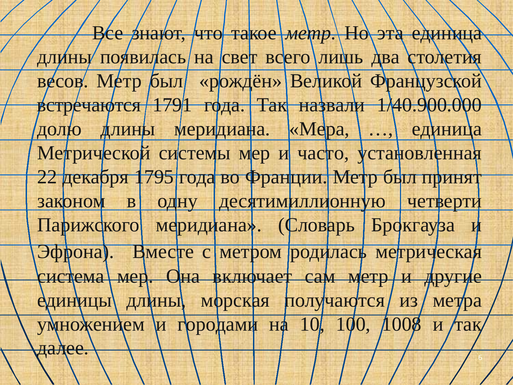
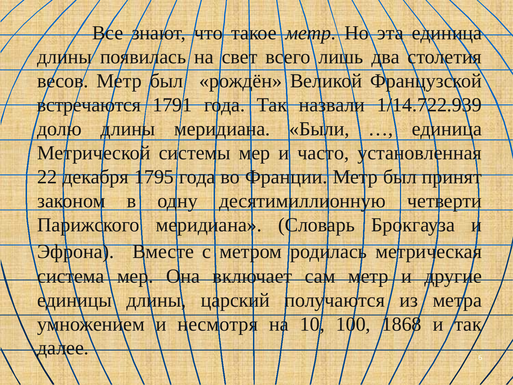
1/40.900.000: 1/40.900.000 -> 1/14.722.939 (429, 105)
Мера: Мера -> Были (319, 129)
морская: морская -> царский (235, 300)
городами: городами -> несмотря (218, 324)
1008: 1008 -> 1868 (402, 324)
